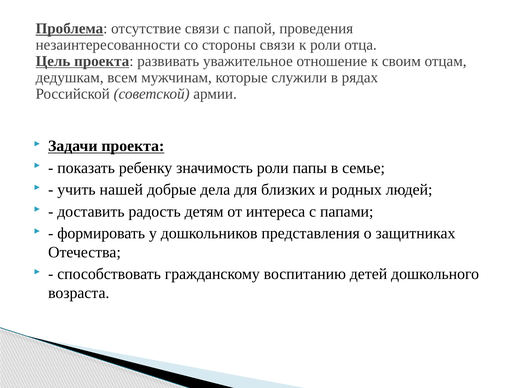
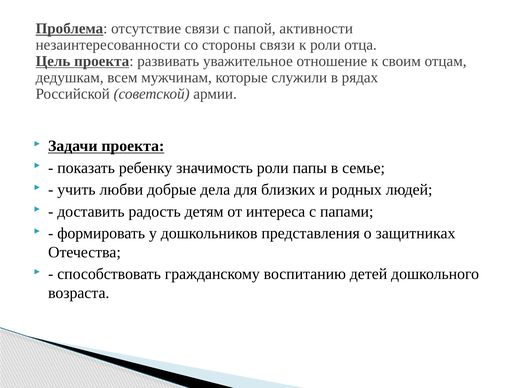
проведения: проведения -> активности (316, 29)
нашей: нашей -> любви (121, 190)
